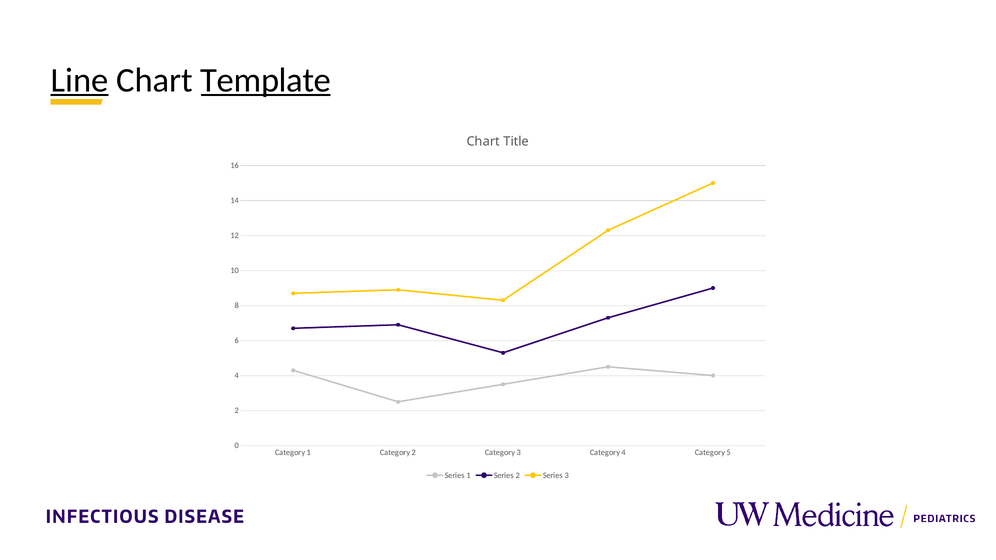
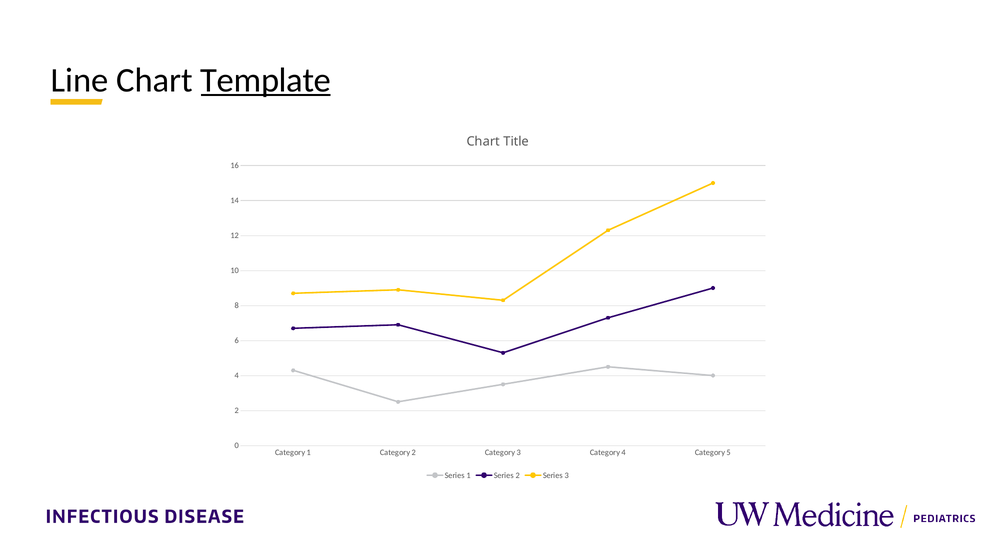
Line underline: present -> none (80, 80)
